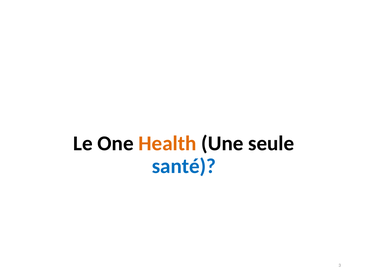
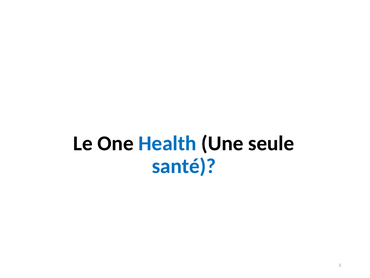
Health colour: orange -> blue (167, 143)
